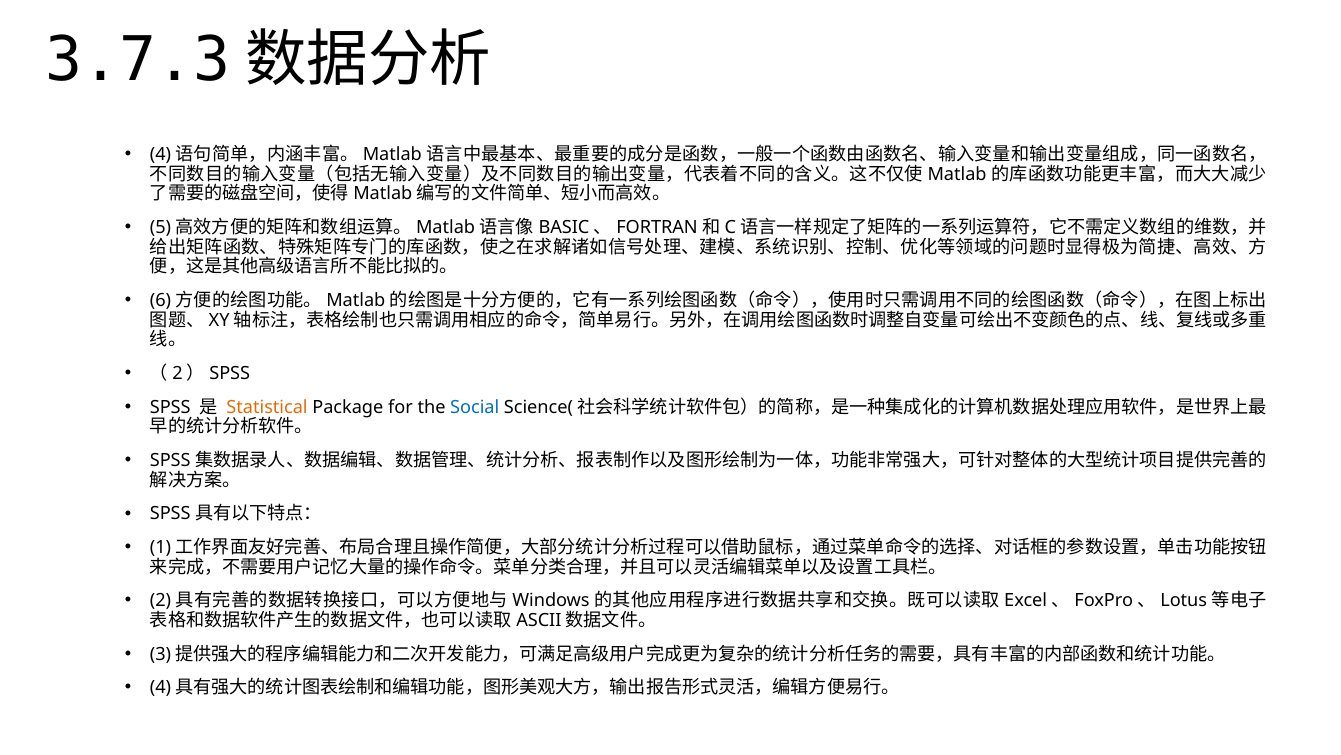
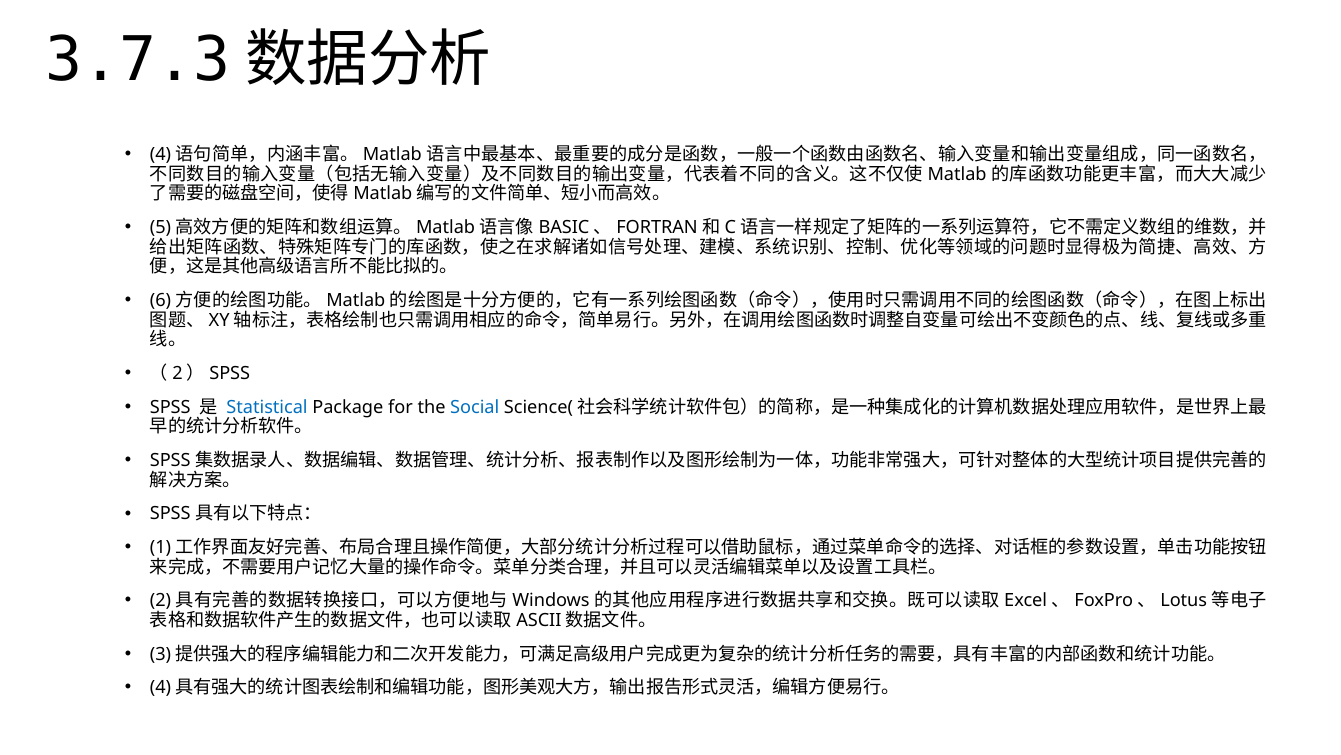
Statistical colour: orange -> blue (267, 407)
